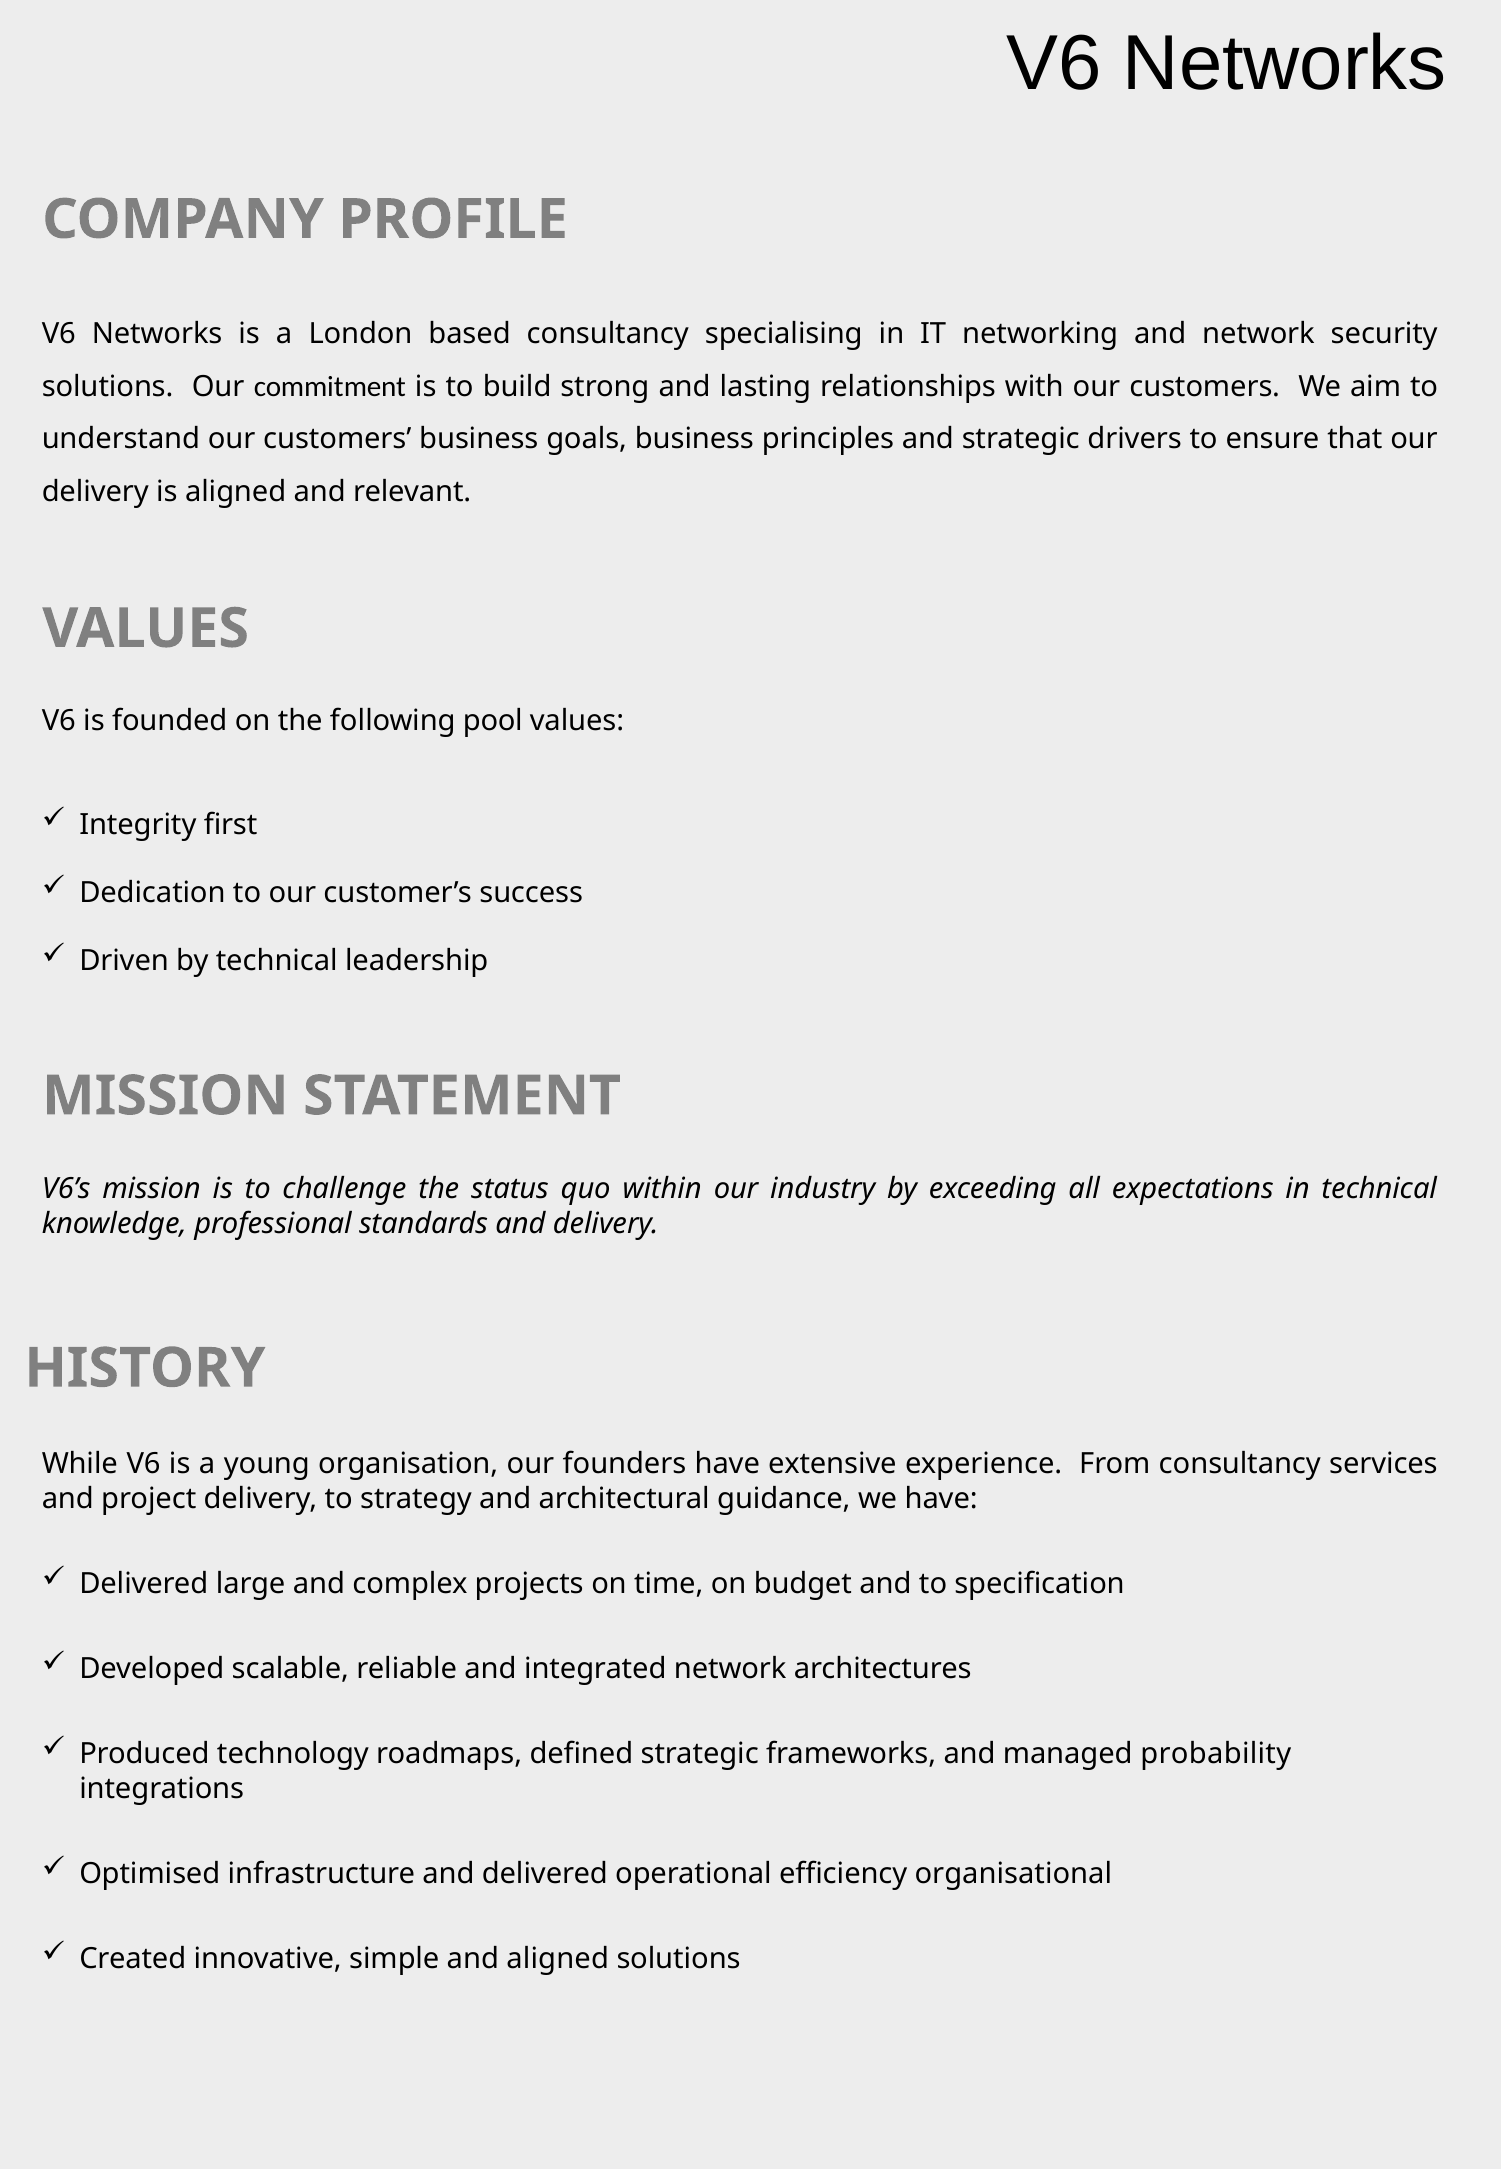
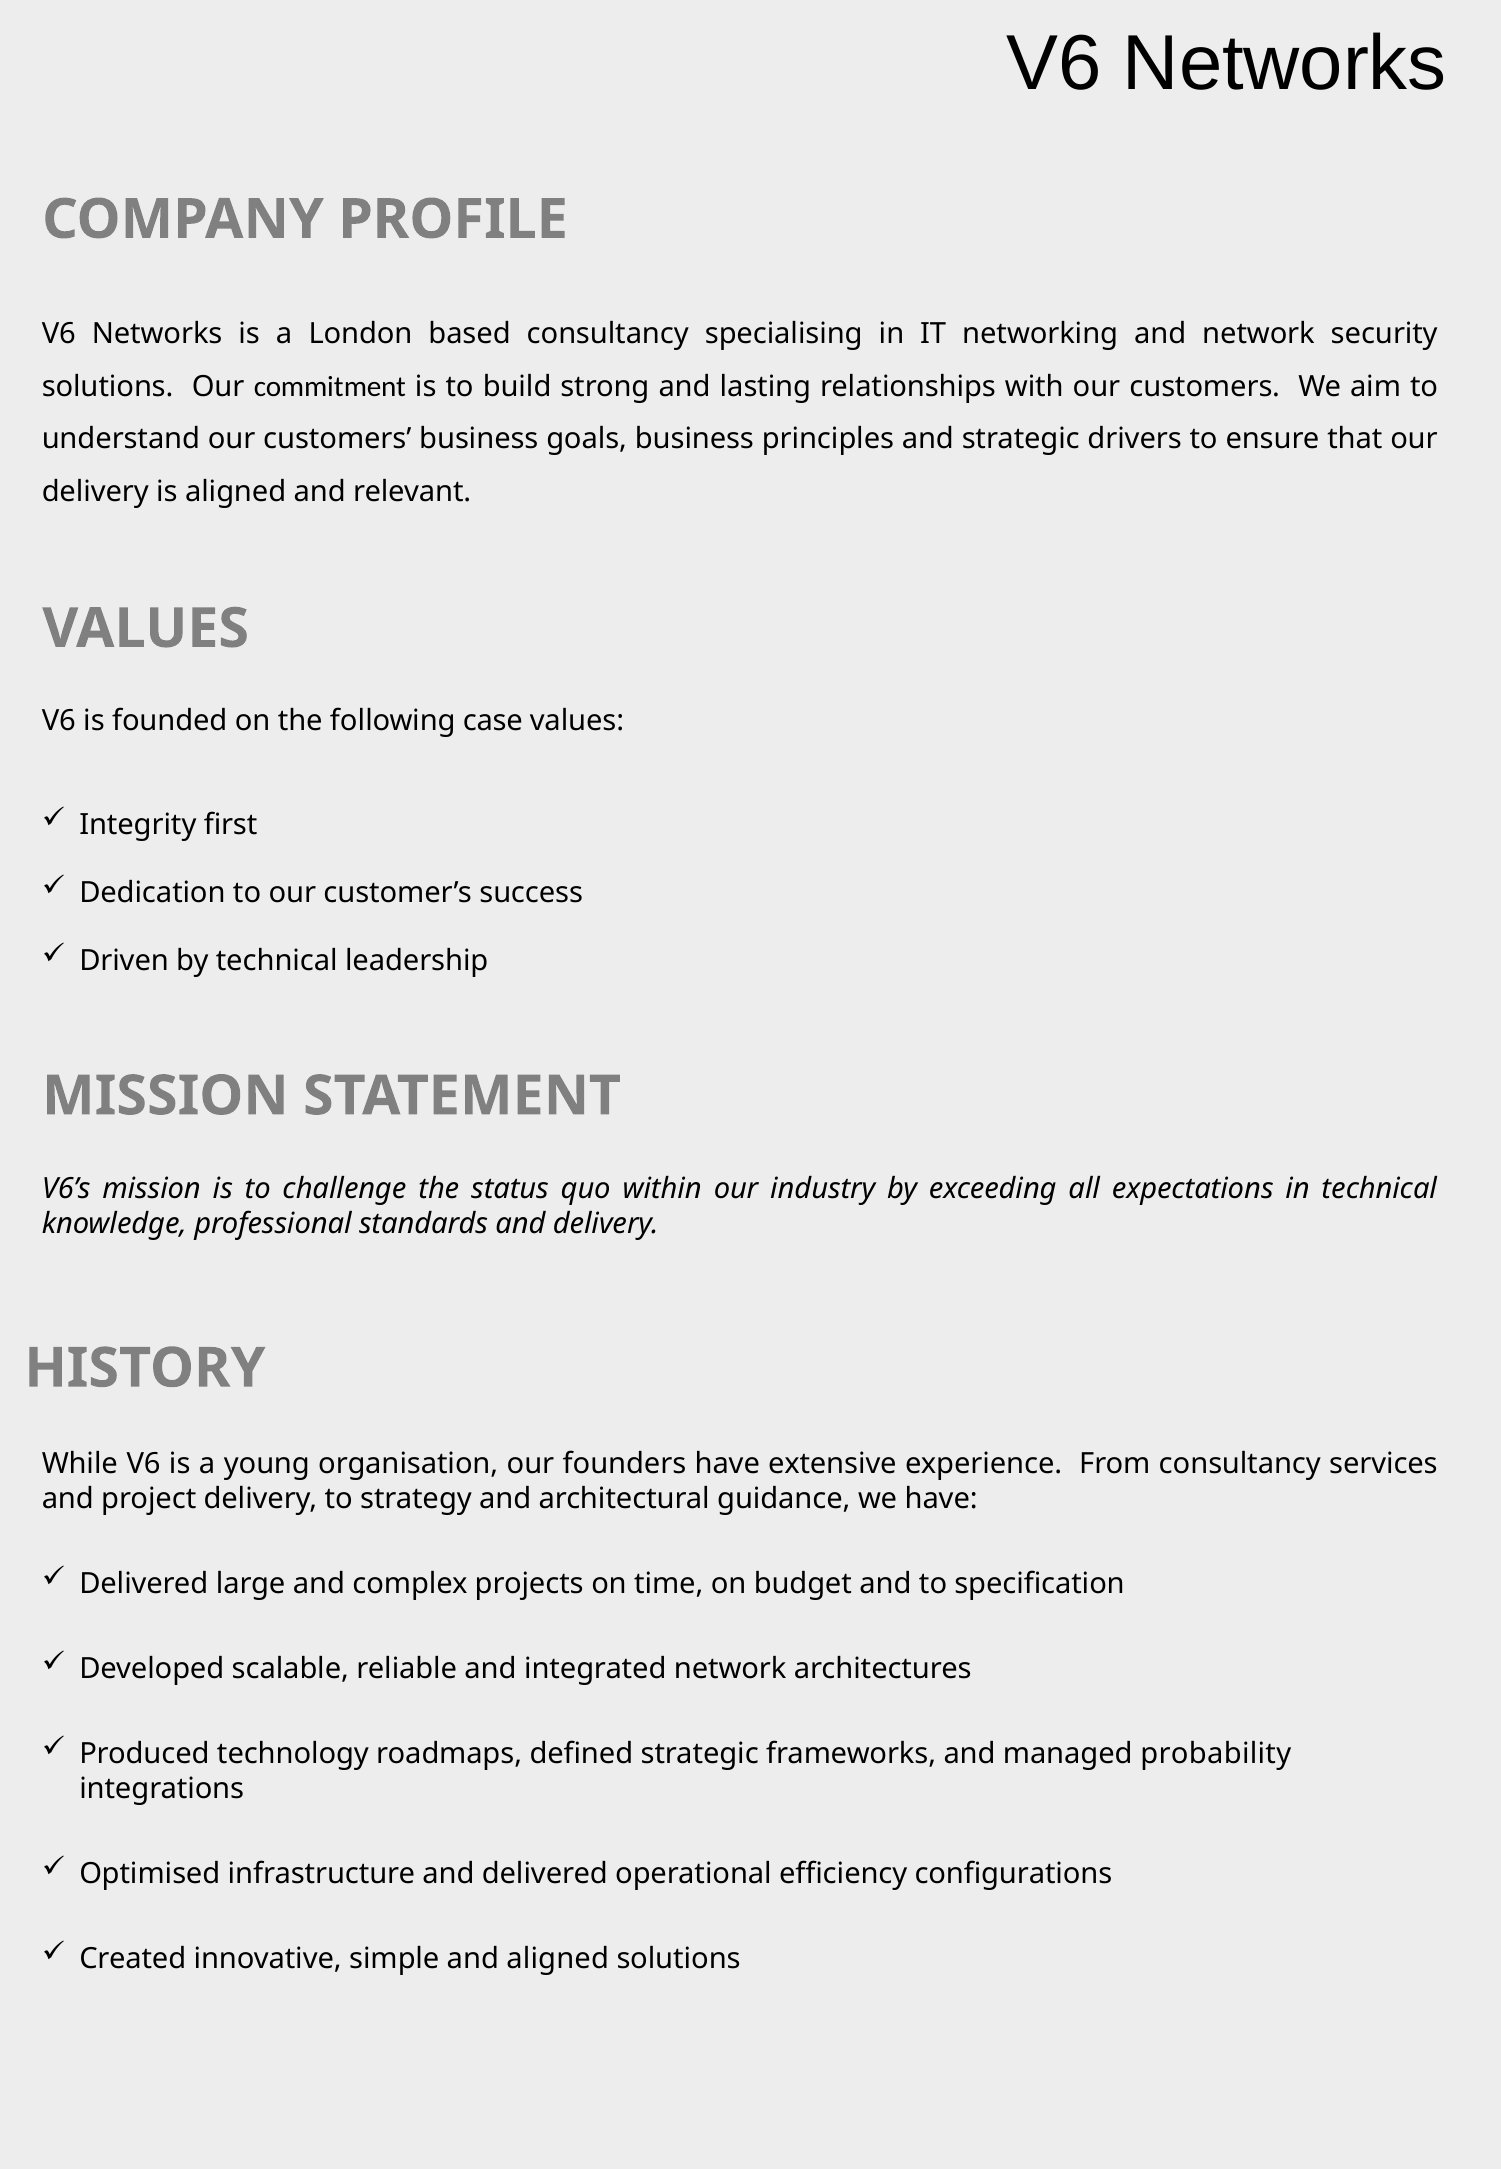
pool: pool -> case (493, 721)
organisational: organisational -> configurations (1013, 1873)
